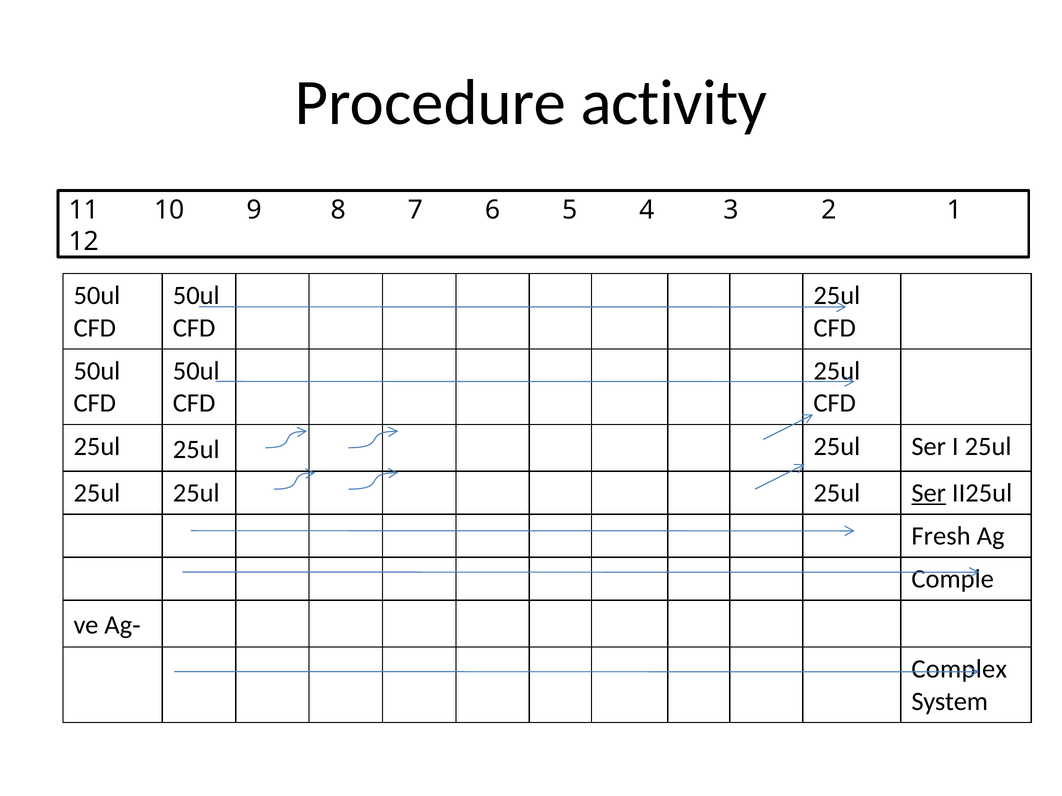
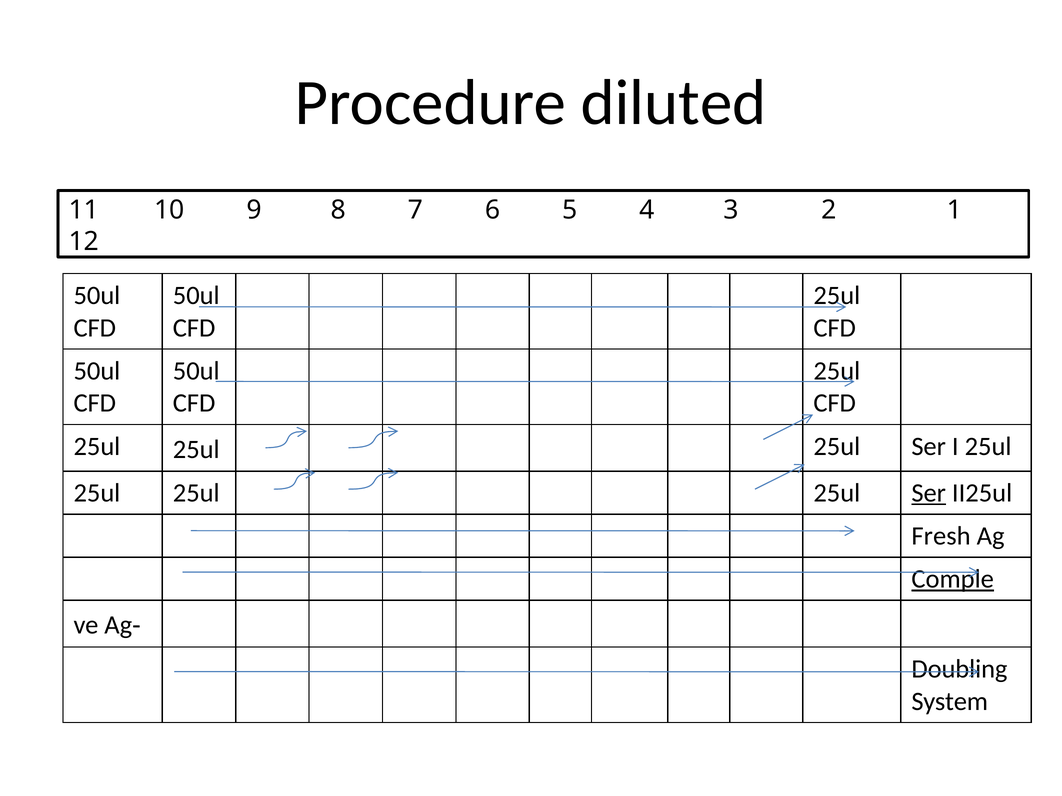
activity: activity -> diluted (673, 103)
Comple underline: none -> present (953, 579)
Complex: Complex -> Doubling (959, 669)
